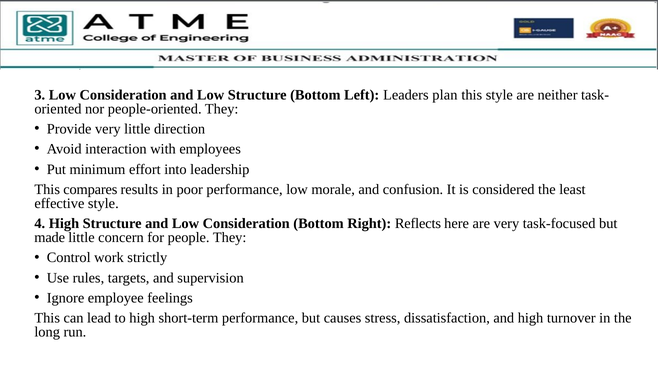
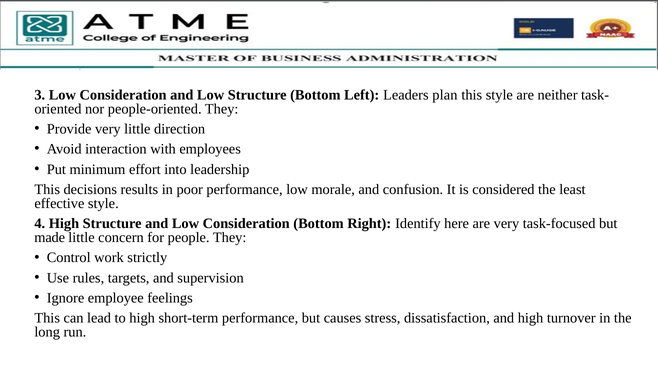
compares: compares -> decisions (90, 190)
Reflects: Reflects -> Identify (418, 224)
